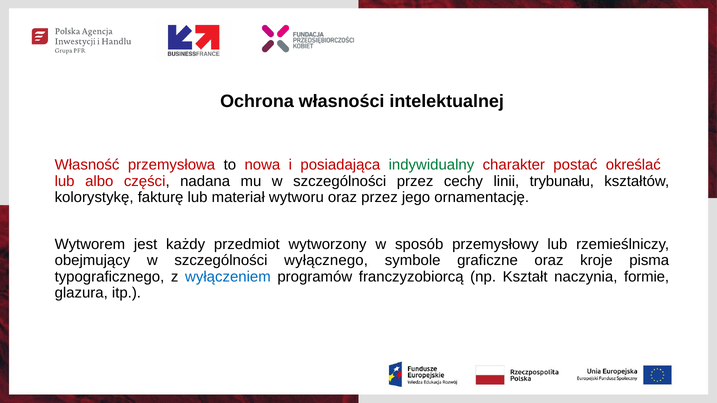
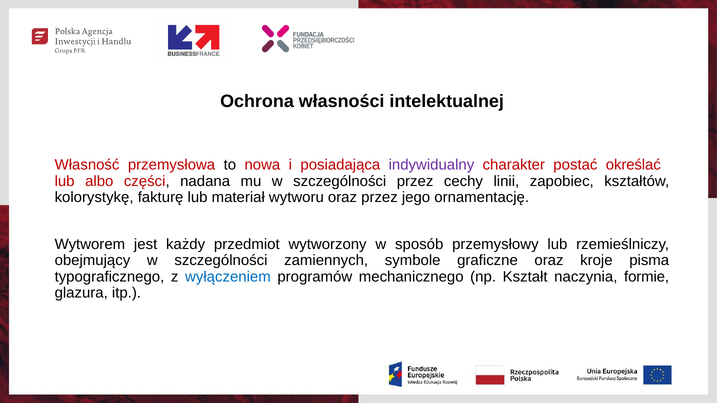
indywidualny colour: green -> purple (431, 165)
trybunału: trybunału -> zapobiec (562, 181)
wyłącznego: wyłącznego -> zamiennych (326, 261)
franczyzobiorcą: franczyzobiorcą -> mechanicznego (411, 277)
